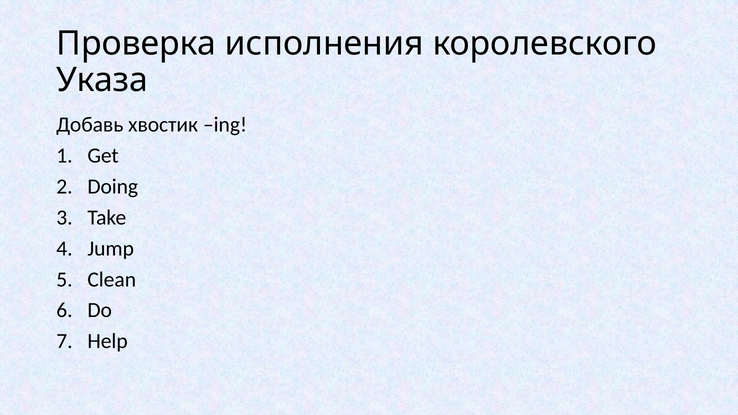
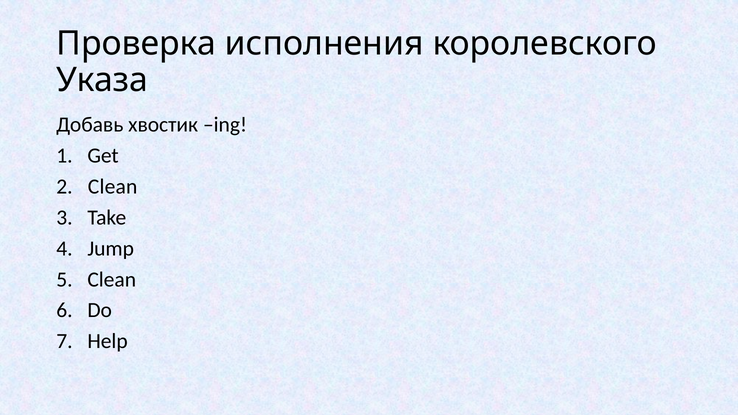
Doing: Doing -> Clean (113, 187)
